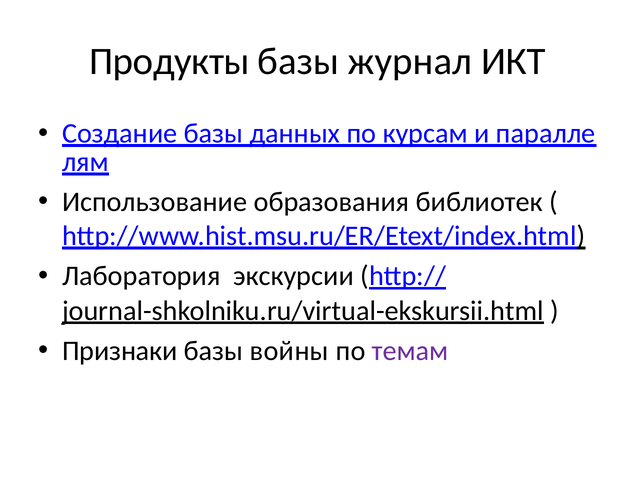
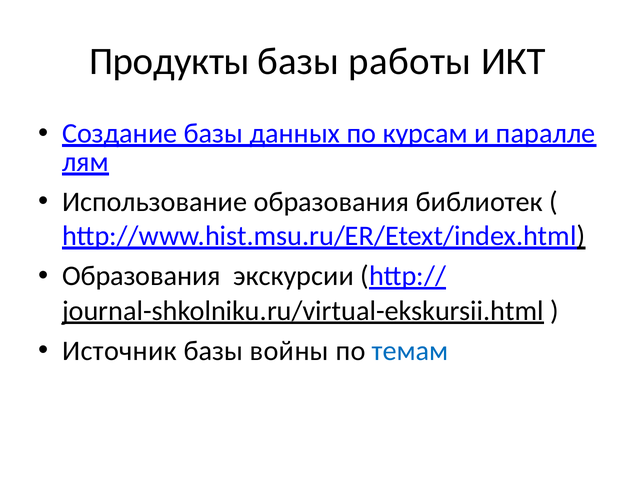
журнал: журнал -> работы (410, 62)
Лаборатория: Лаборатория -> Образования (141, 276)
Признаки: Признаки -> Источник (120, 351)
темам colour: purple -> blue (410, 351)
